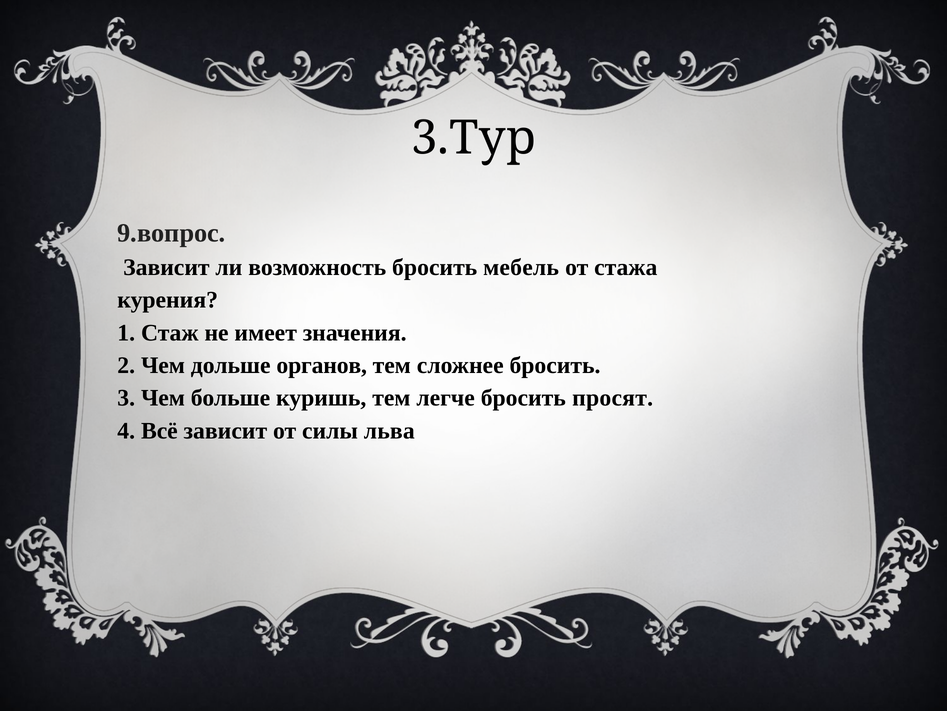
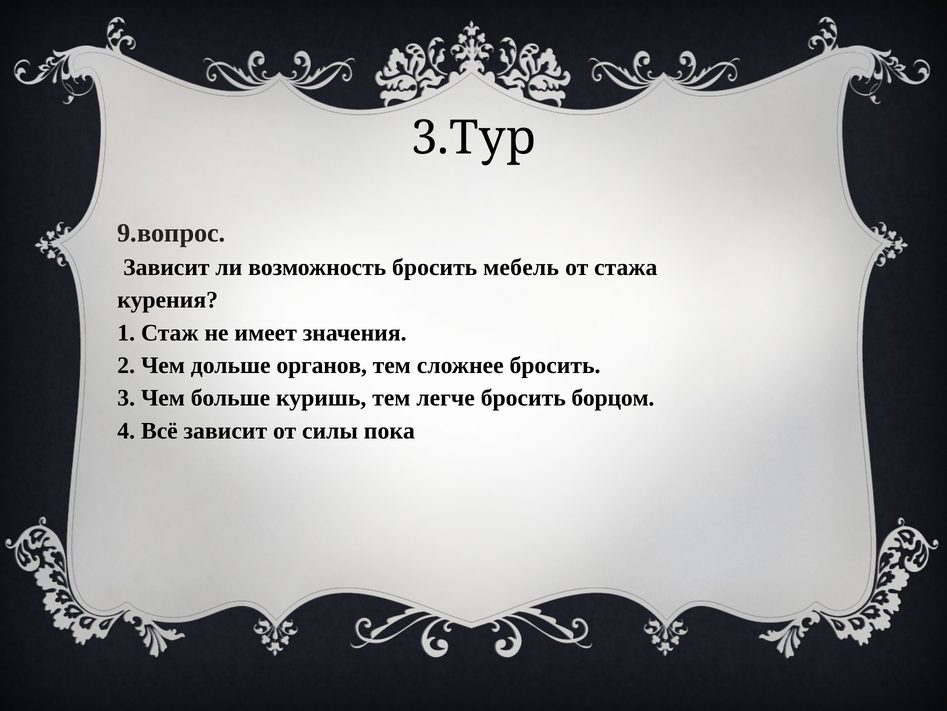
просят: просят -> борцом (613, 398)
льва: льва -> пока (389, 430)
